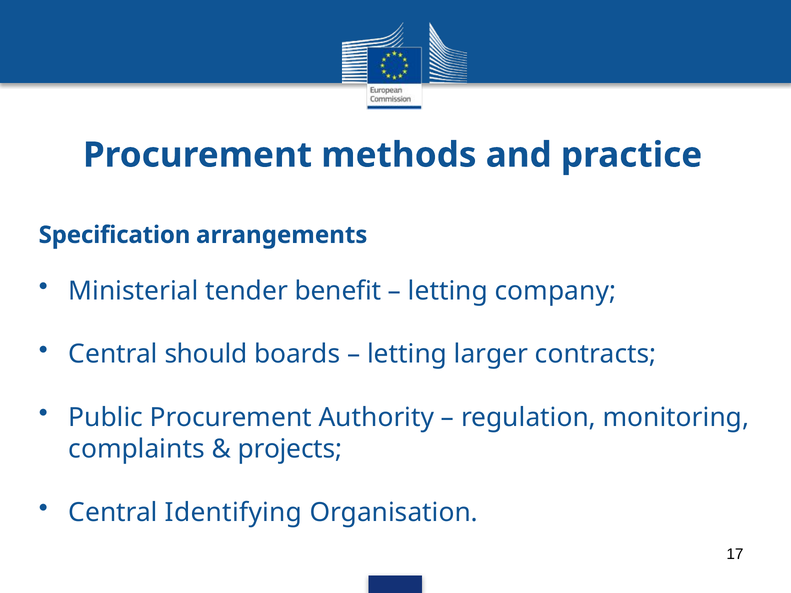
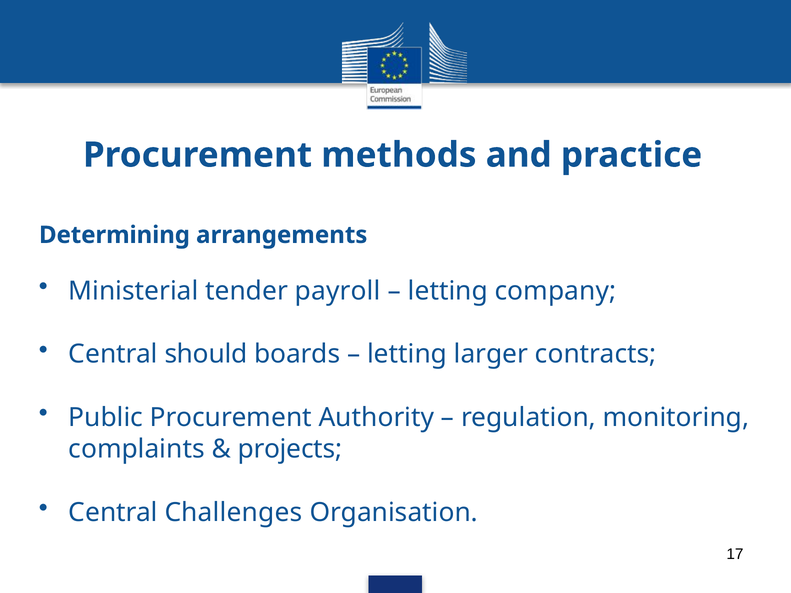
Specification: Specification -> Determining (114, 235)
benefit: benefit -> payroll (338, 291)
Identifying: Identifying -> Challenges (234, 513)
